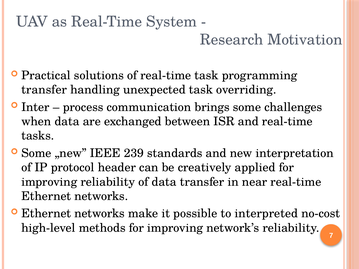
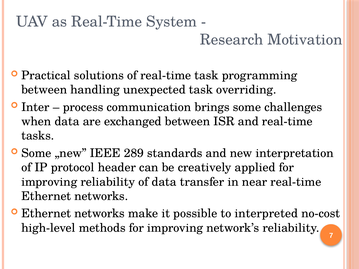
transfer: transfer -> between (44, 90)
239: 239 -> 289 (134, 153)
